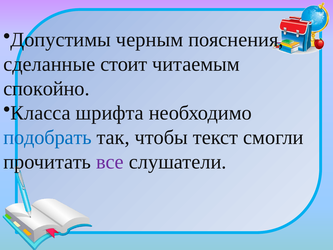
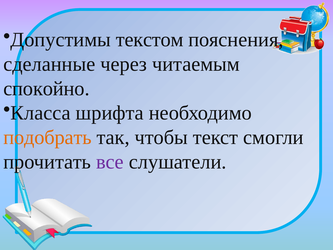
черным: черным -> текстом (150, 40)
стоит: стоит -> через (124, 64)
подобрать colour: blue -> orange (47, 137)
